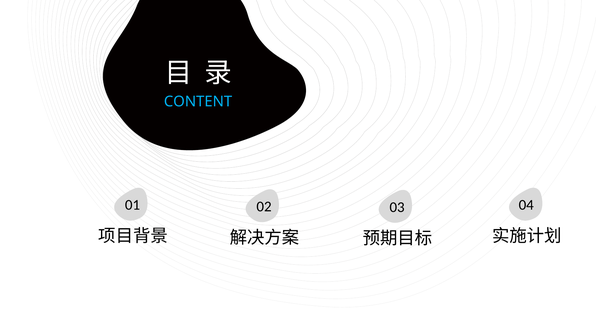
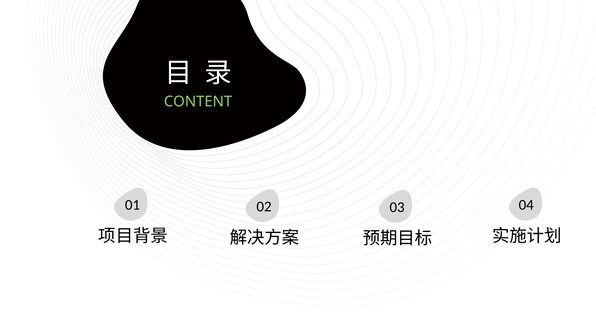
CONTENT colour: light blue -> light green (198, 102)
